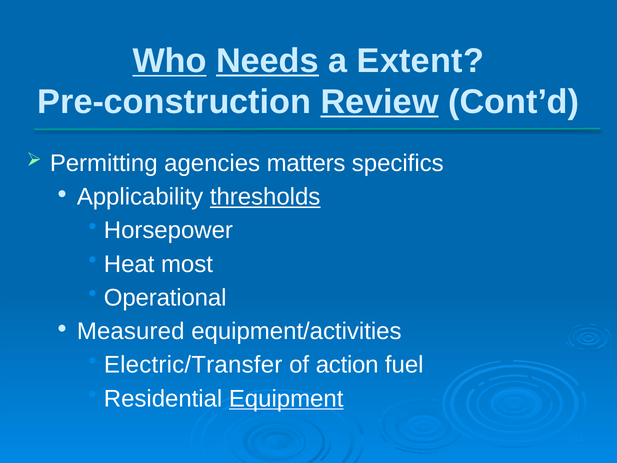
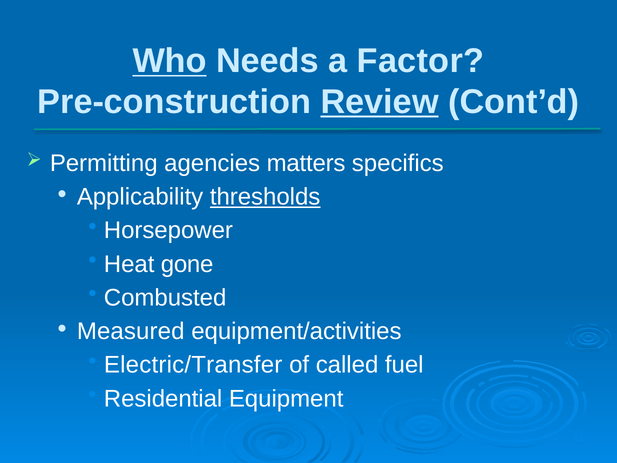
Needs underline: present -> none (267, 61)
Extent: Extent -> Factor (420, 61)
most: most -> gone (187, 264)
Operational: Operational -> Combusted (165, 298)
action: action -> called (347, 365)
Equipment underline: present -> none (286, 398)
